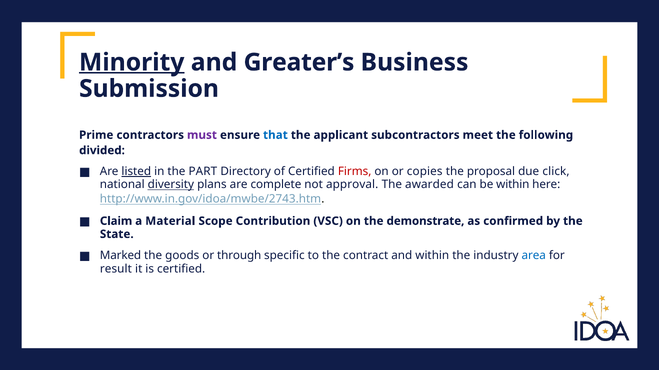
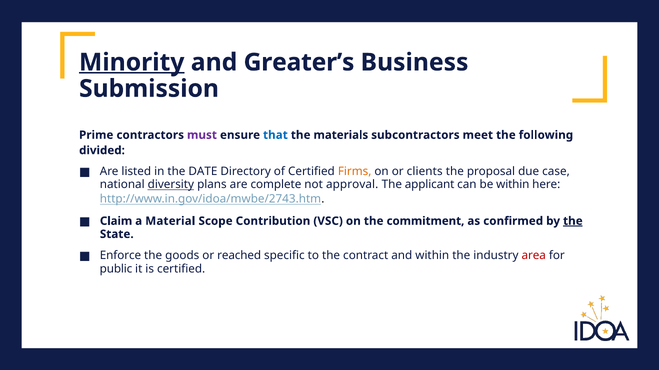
applicant: applicant -> materials (341, 135)
listed underline: present -> none (136, 172)
PART: PART -> DATE (203, 172)
Firms colour: red -> orange (355, 172)
copies: copies -> clients (425, 172)
click: click -> case (556, 172)
awarded: awarded -> applicant (430, 185)
demonstrate: demonstrate -> commitment (425, 221)
the underline: none -> present (573, 221)
Marked: Marked -> Enforce (120, 256)
through: through -> reached (239, 256)
area colour: blue -> red (534, 256)
result: result -> public (116, 269)
